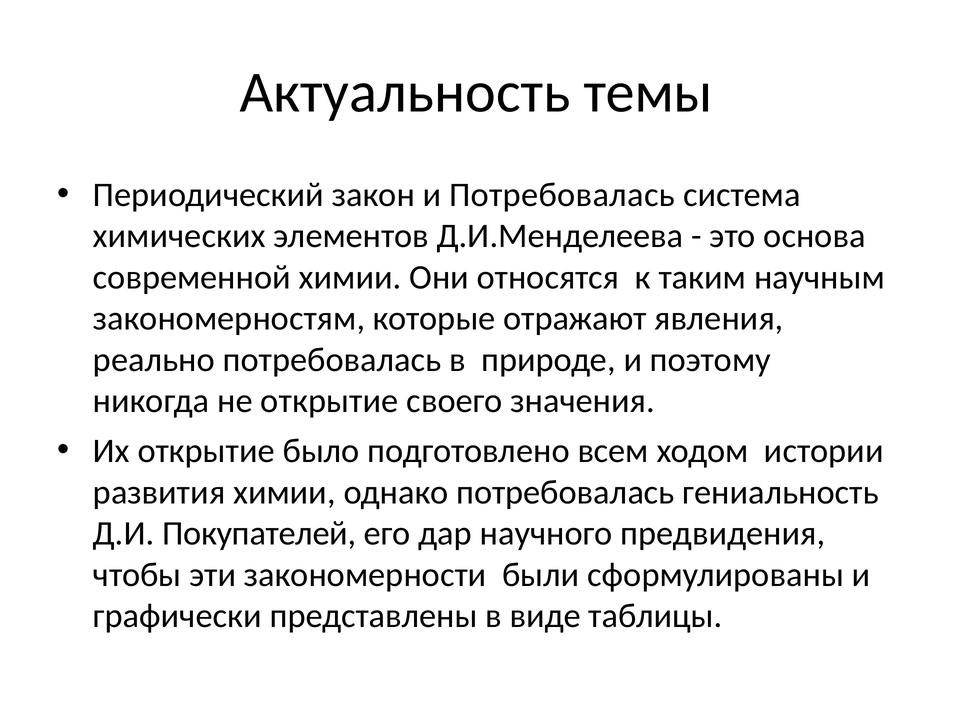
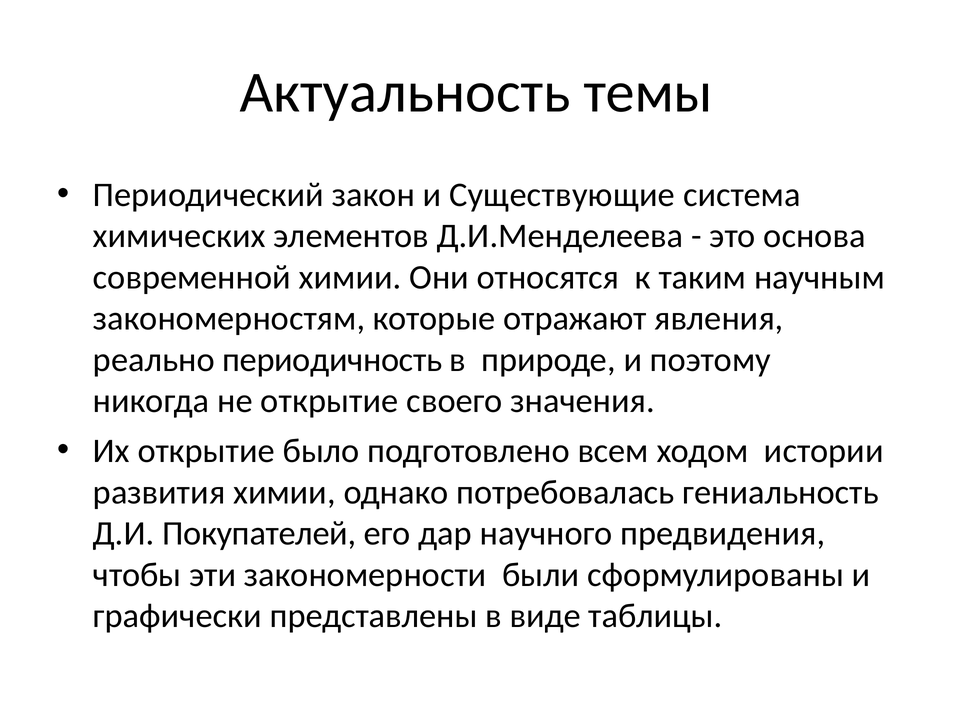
и Потребовалась: Потребовалась -> Существующие (562, 195)
реально потребовалась: потребовалась -> периодичность (332, 360)
